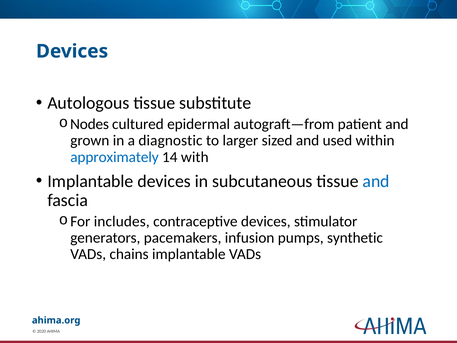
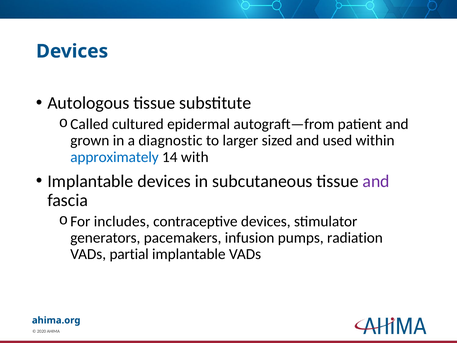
Nodes: Nodes -> Called (89, 124)
and colour: blue -> purple (376, 181)
synthetic: synthetic -> radiation (355, 238)
chains: chains -> partial (129, 254)
